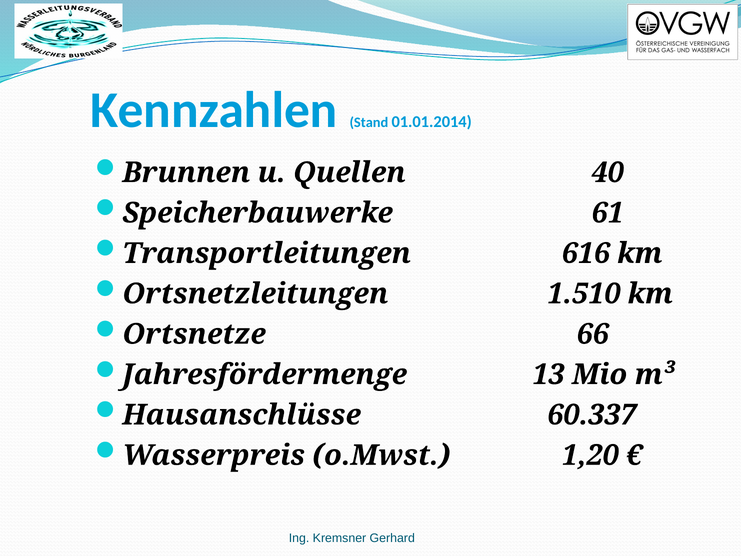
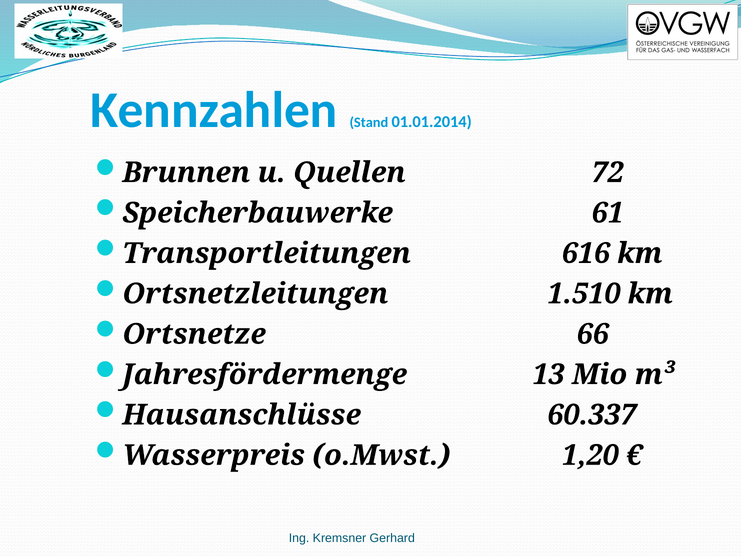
40: 40 -> 72 (608, 173)
